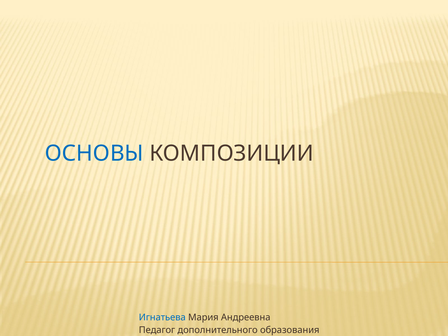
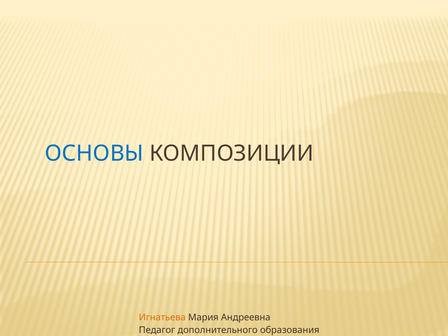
Игнатьева colour: blue -> orange (162, 317)
